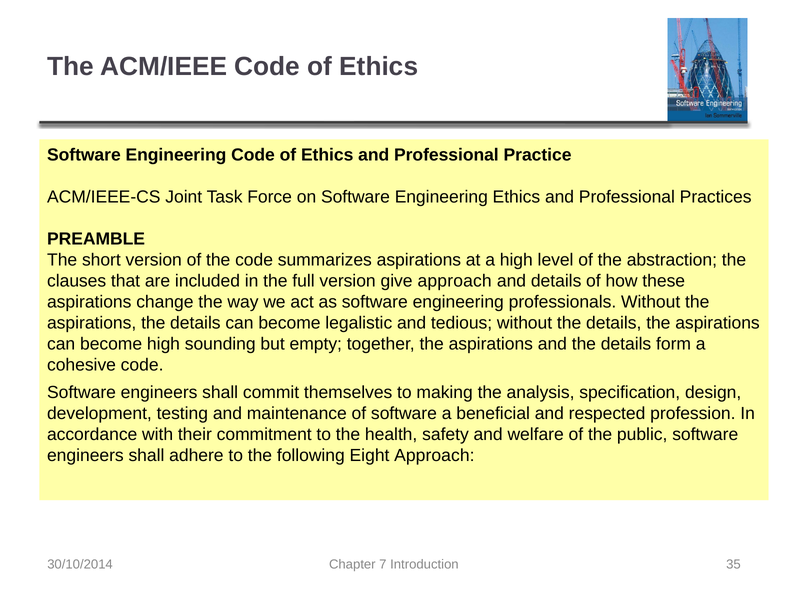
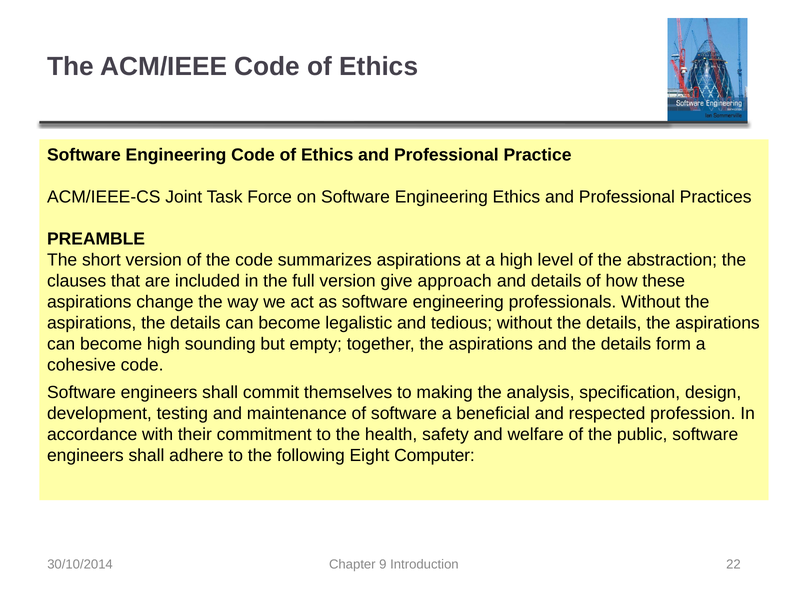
Eight Approach: Approach -> Computer (434, 455)
7: 7 -> 9 (383, 564)
35: 35 -> 22 (733, 564)
